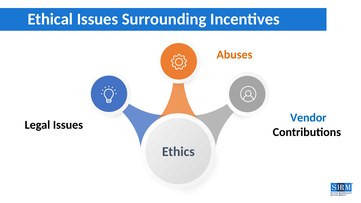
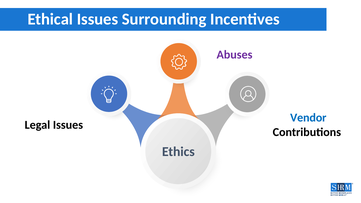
Abuses colour: orange -> purple (235, 55)
